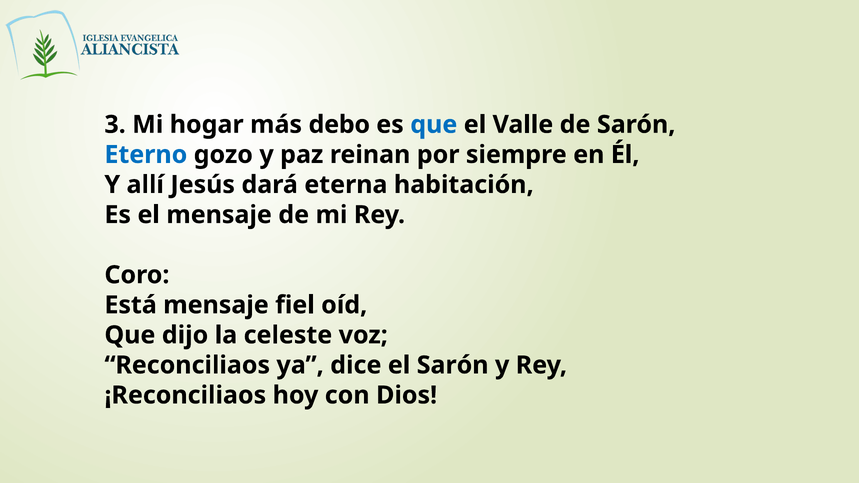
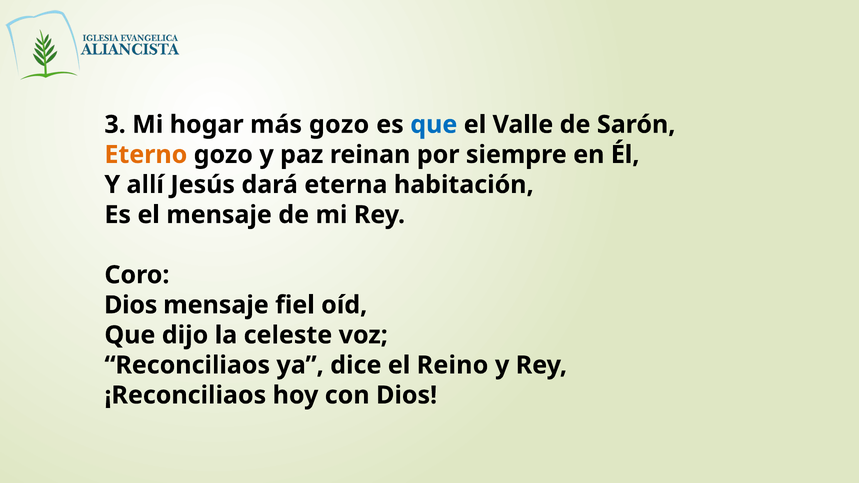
más debo: debo -> gozo (339, 125)
Eterno colour: blue -> orange (146, 155)
Está: Está -> Dios (131, 305)
el Sarón: Sarón -> Reino (453, 365)
